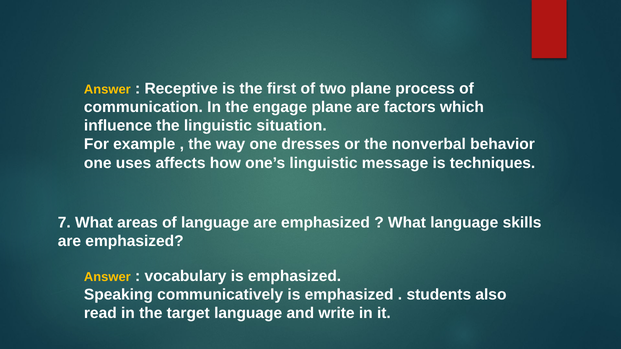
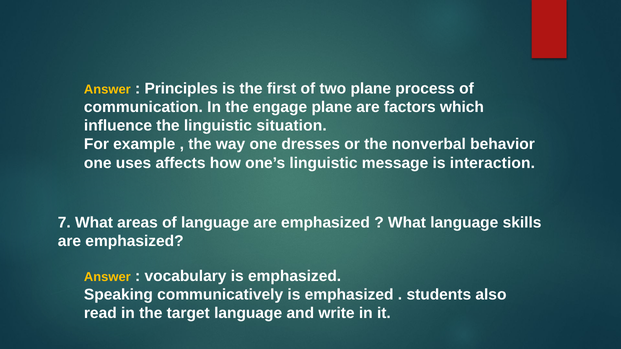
Receptive: Receptive -> Principles (181, 89)
techniques: techniques -> interaction (492, 163)
